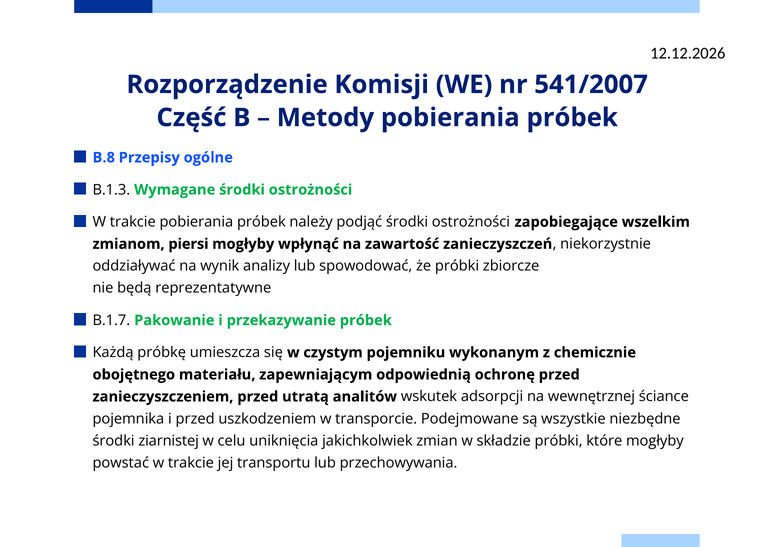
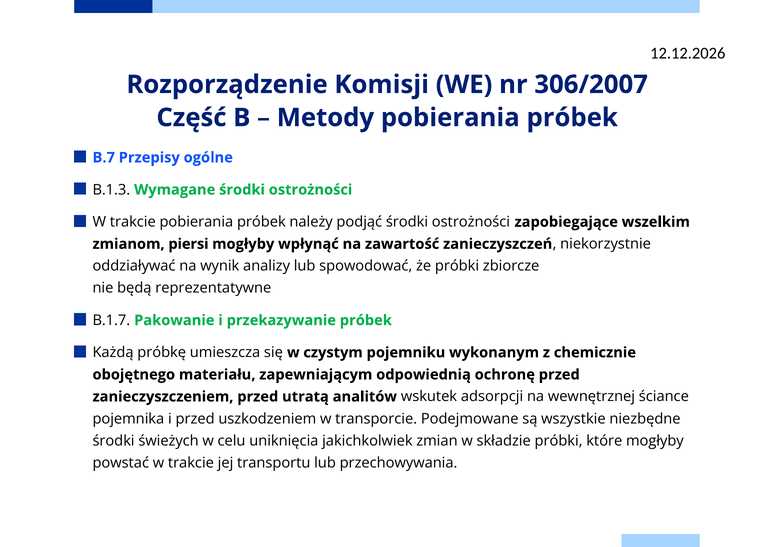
541/2007: 541/2007 -> 306/2007 (591, 85)
B.8: B.8 -> B.7 (104, 158)
ziarnistej: ziarnistej -> świeżych (169, 441)
